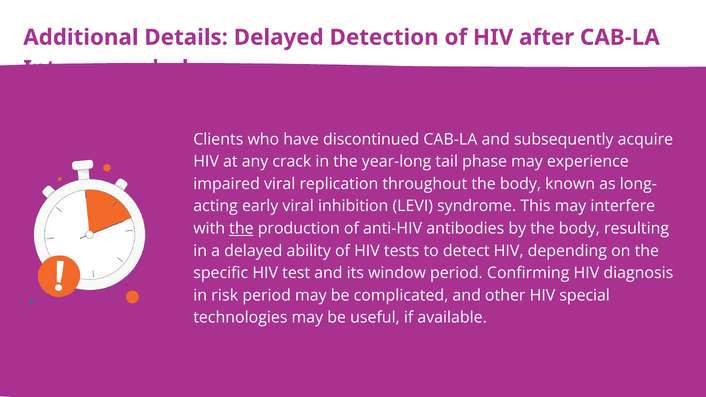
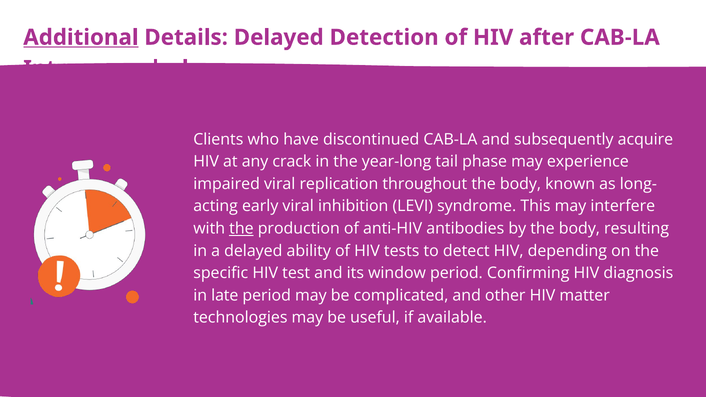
Additional underline: none -> present (81, 37)
risk: risk -> late (225, 295)
special: special -> matter (585, 295)
